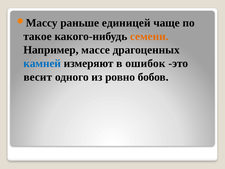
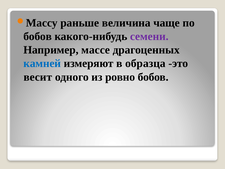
единицей: единицей -> величина (126, 23)
такое: такое -> бобов (38, 36)
семени colour: orange -> purple (149, 36)
ошибок: ошибок -> образца (145, 63)
